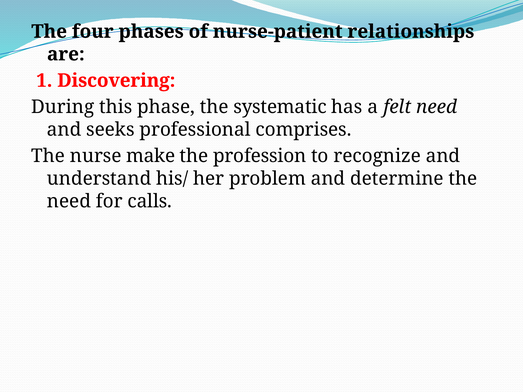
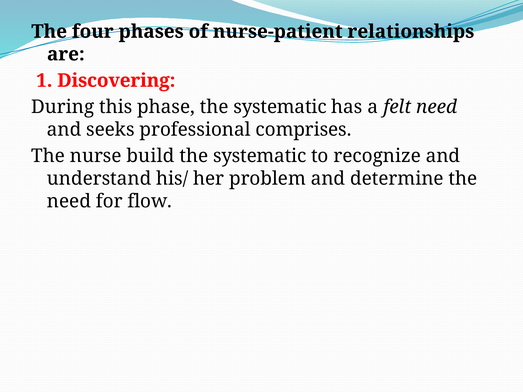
make: make -> build (150, 156)
profession: profession -> systematic (260, 156)
calls: calls -> flow (150, 201)
